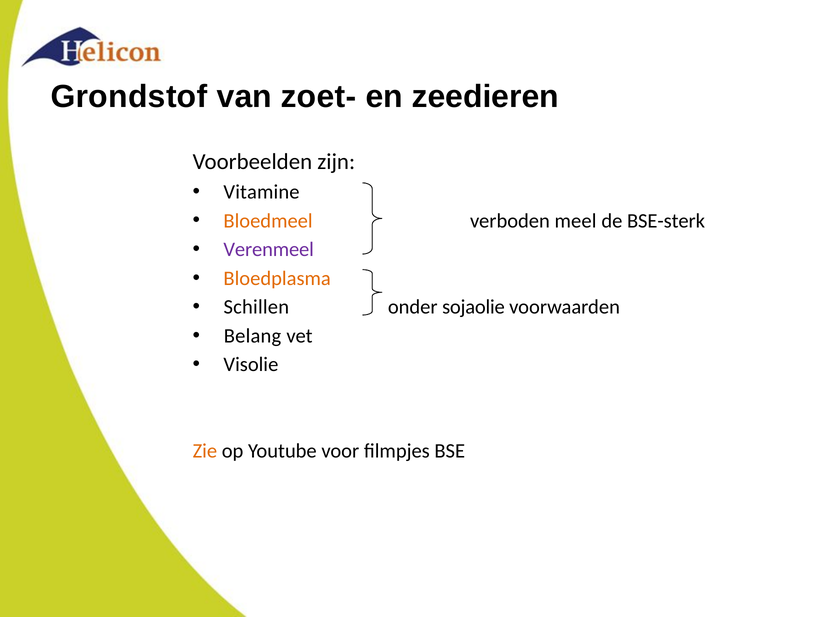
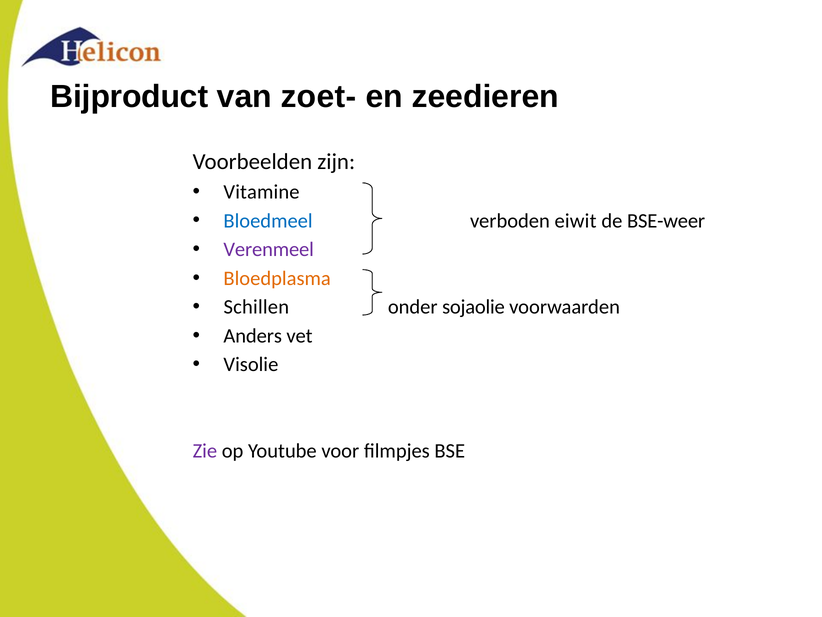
Grondstof: Grondstof -> Bijproduct (129, 96)
Bloedmeel colour: orange -> blue (268, 221)
meel: meel -> eiwit (576, 221)
BSE-sterk: BSE-sterk -> BSE-weer (666, 221)
Belang: Belang -> Anders (253, 336)
Zie colour: orange -> purple (205, 451)
